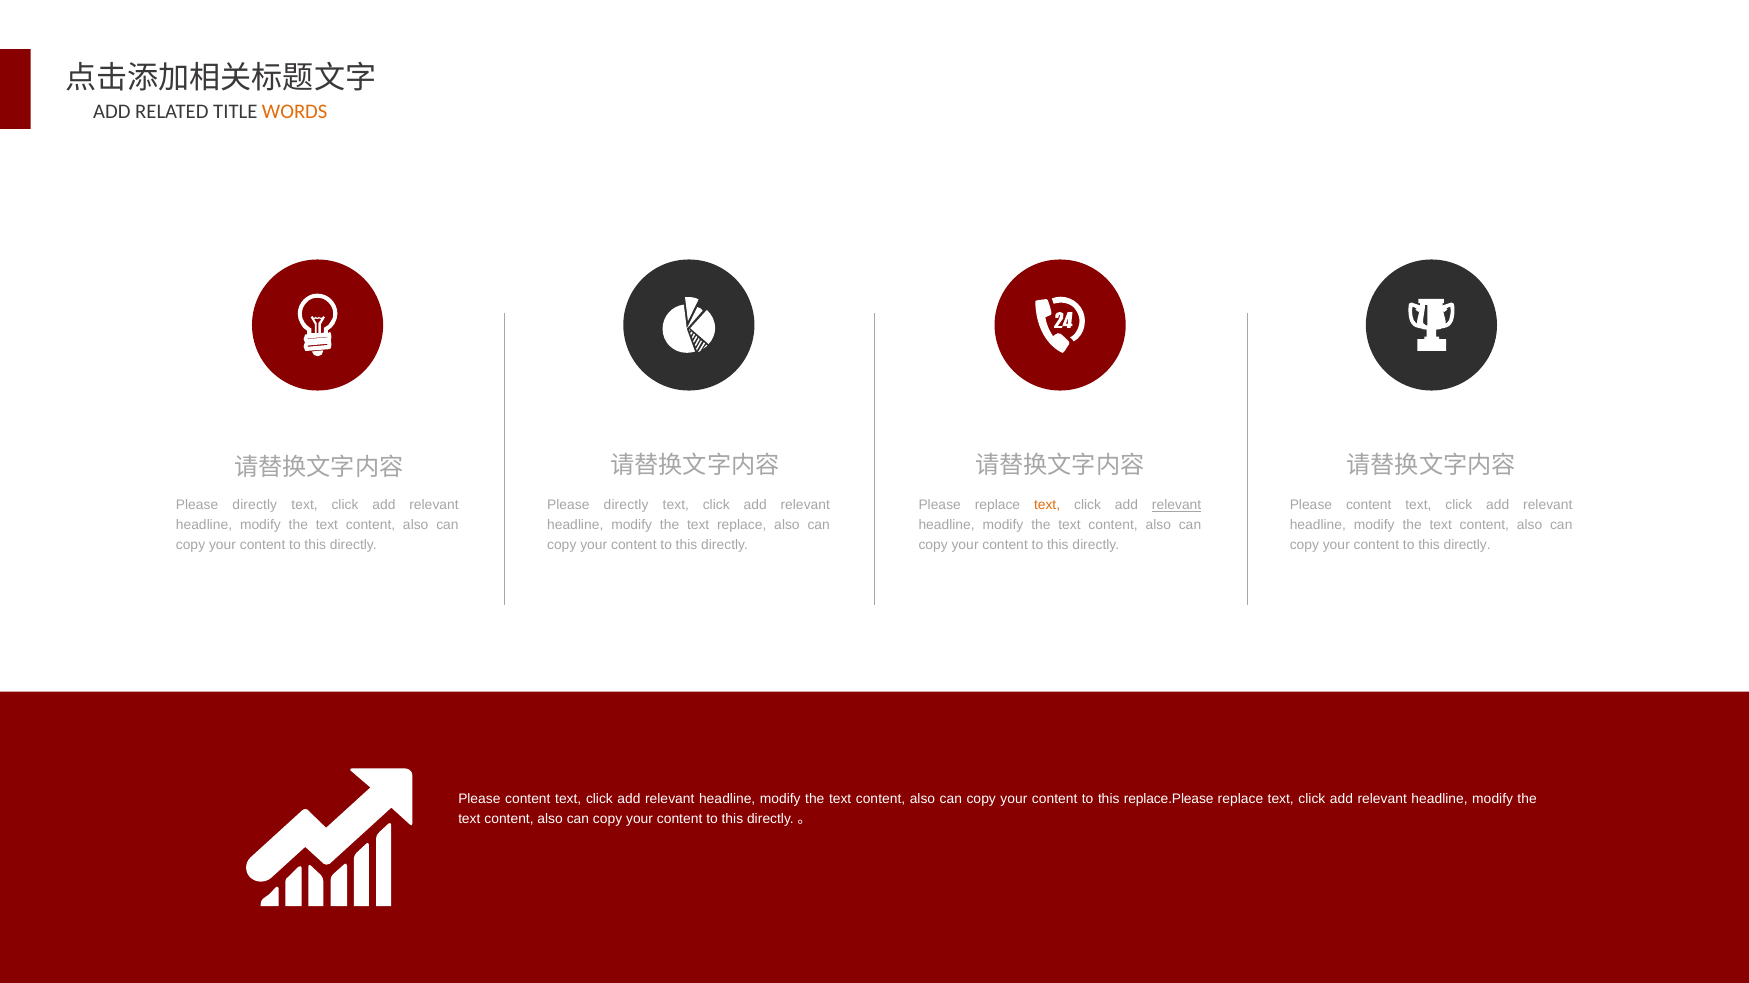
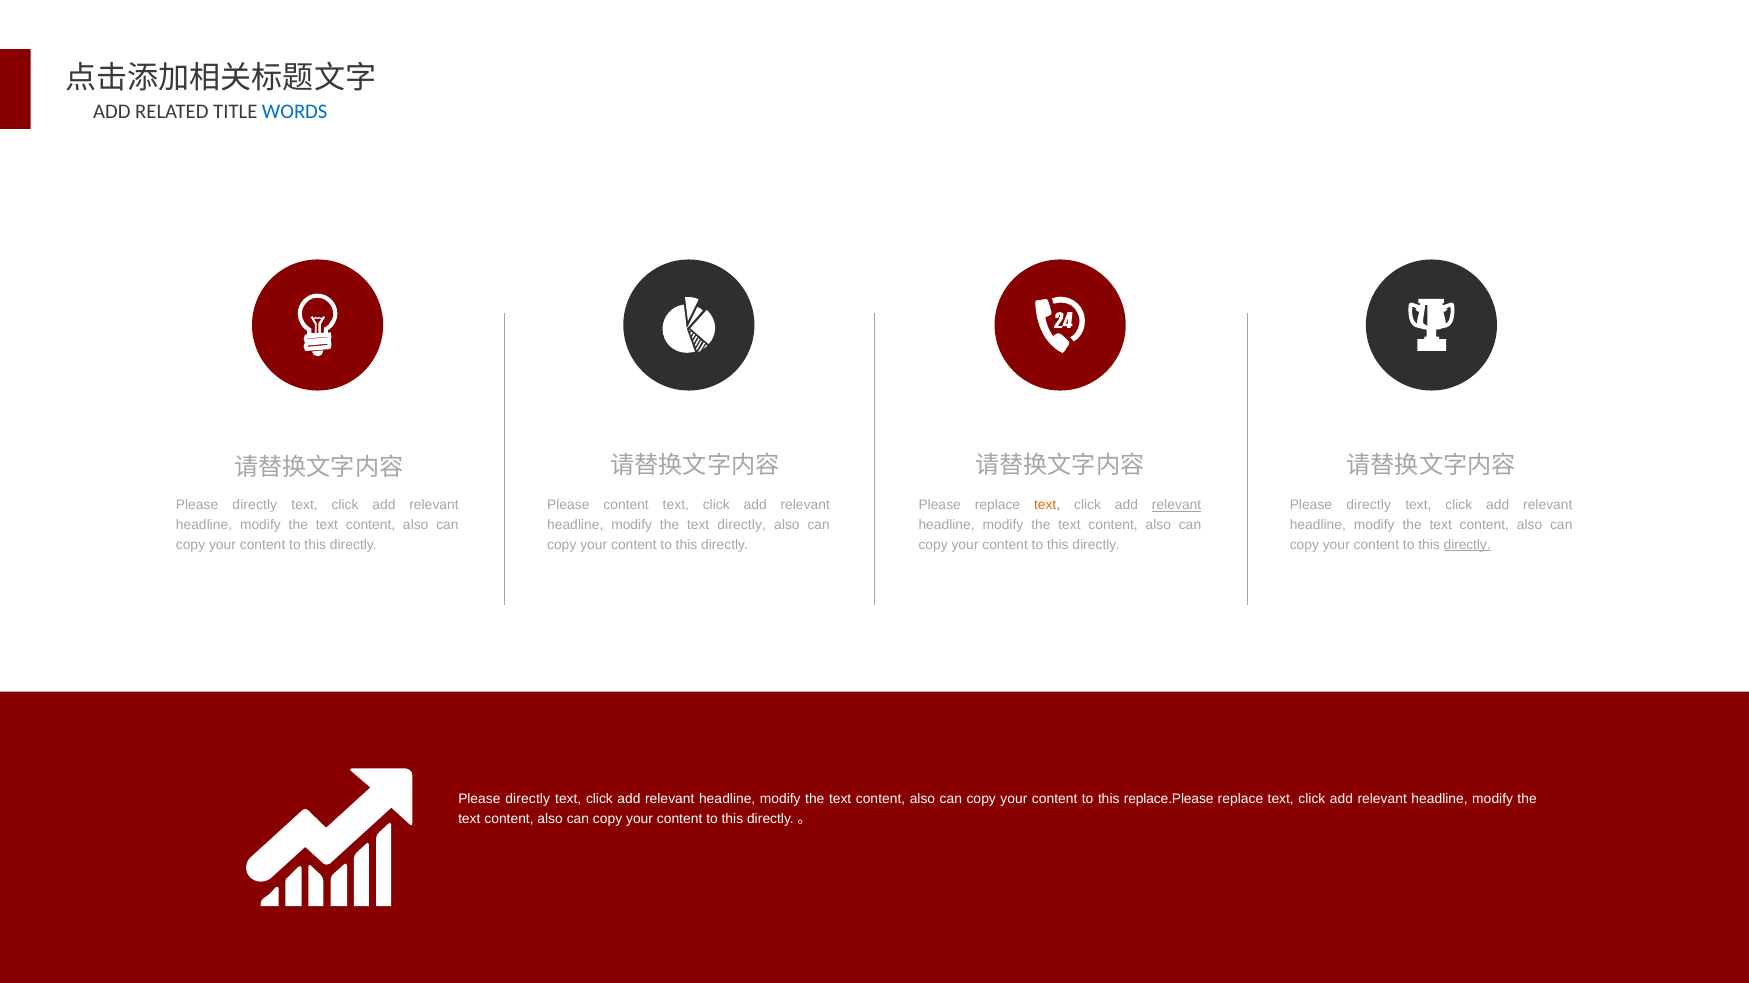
WORDS colour: orange -> blue (295, 111)
directly: directly -> content (626, 505)
content: content -> directly (1369, 505)
text replace: replace -> directly (742, 525)
directly underline: none -> present (1467, 545)
content: content -> directly (528, 800)
